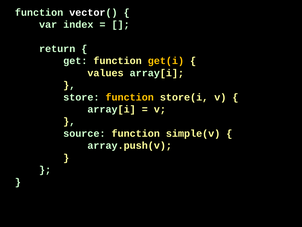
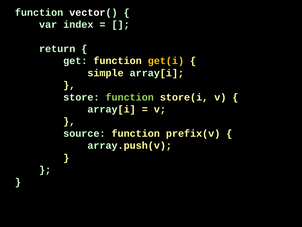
values: values -> simple (106, 73)
function colour: yellow -> light green (130, 97)
simple(v: simple(v -> prefix(v (193, 133)
